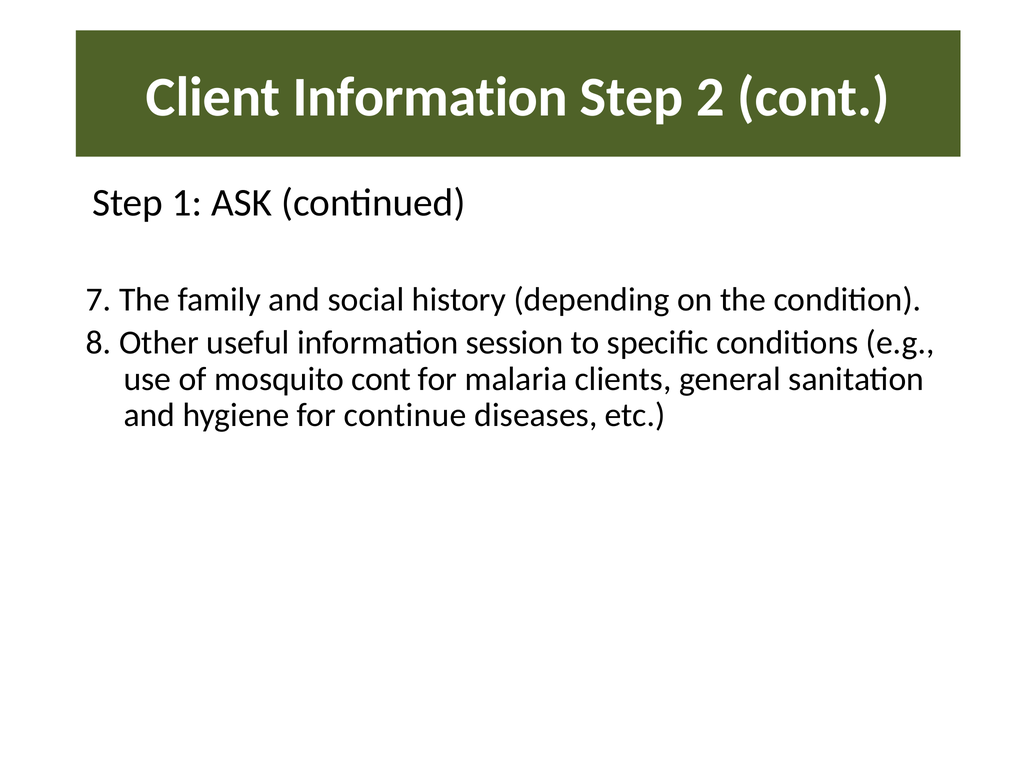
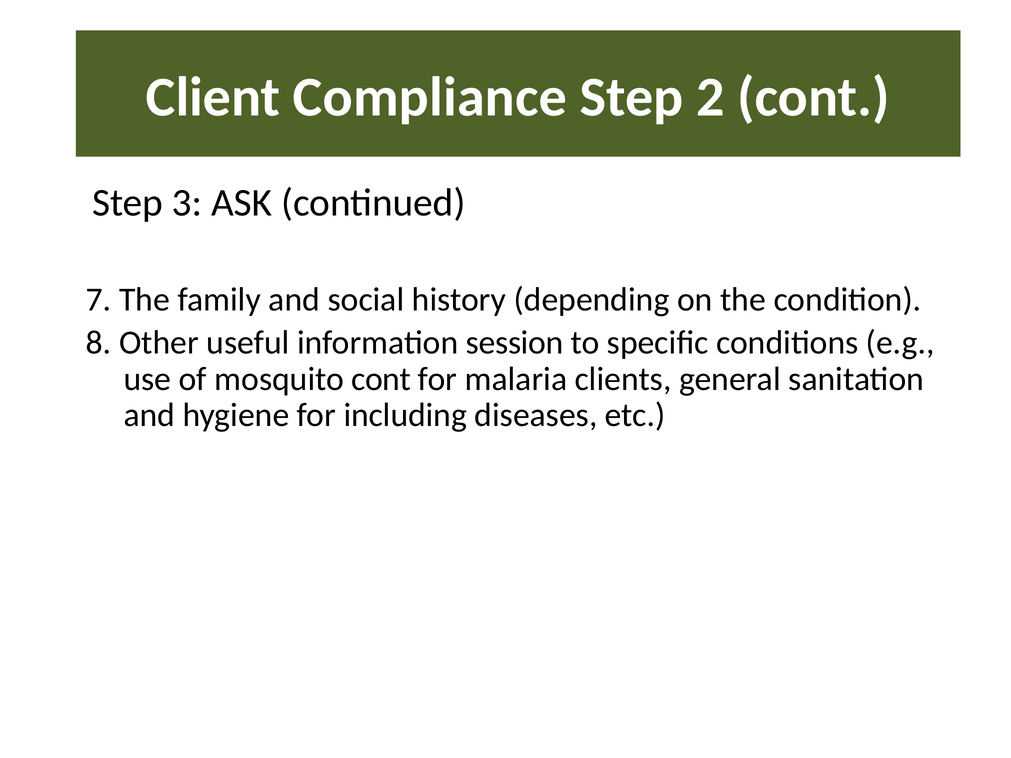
Client Information: Information -> Compliance (430, 97)
1: 1 -> 3 (187, 203)
continue: continue -> including (405, 415)
